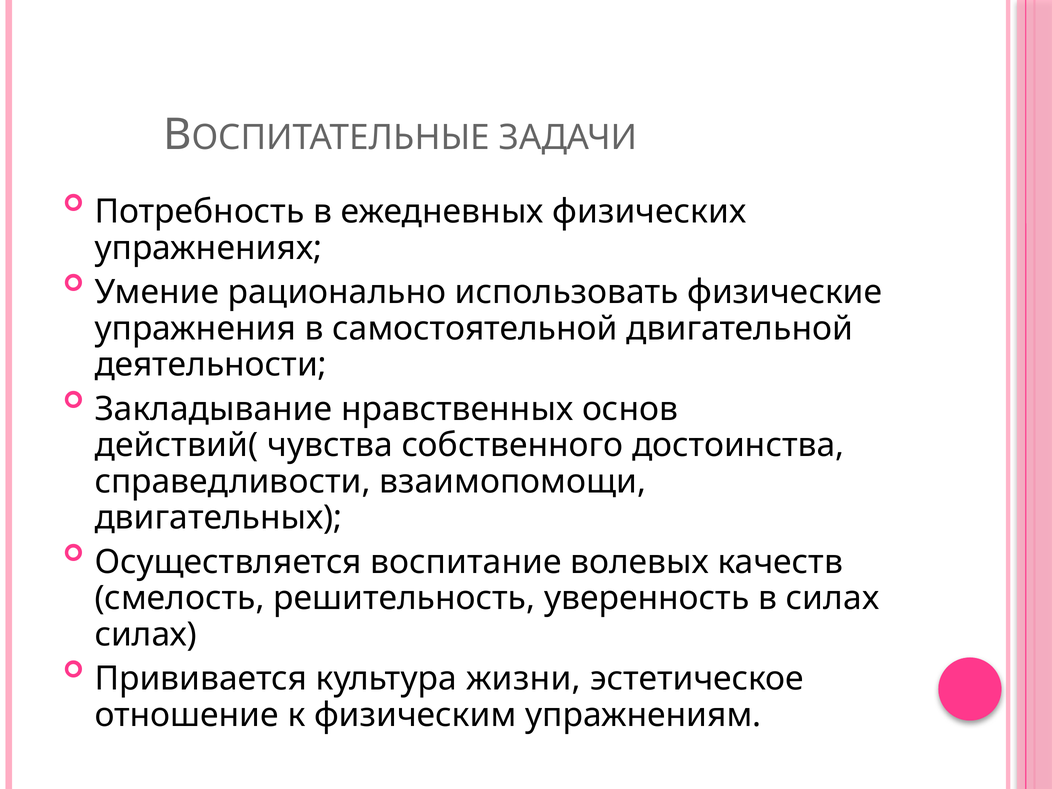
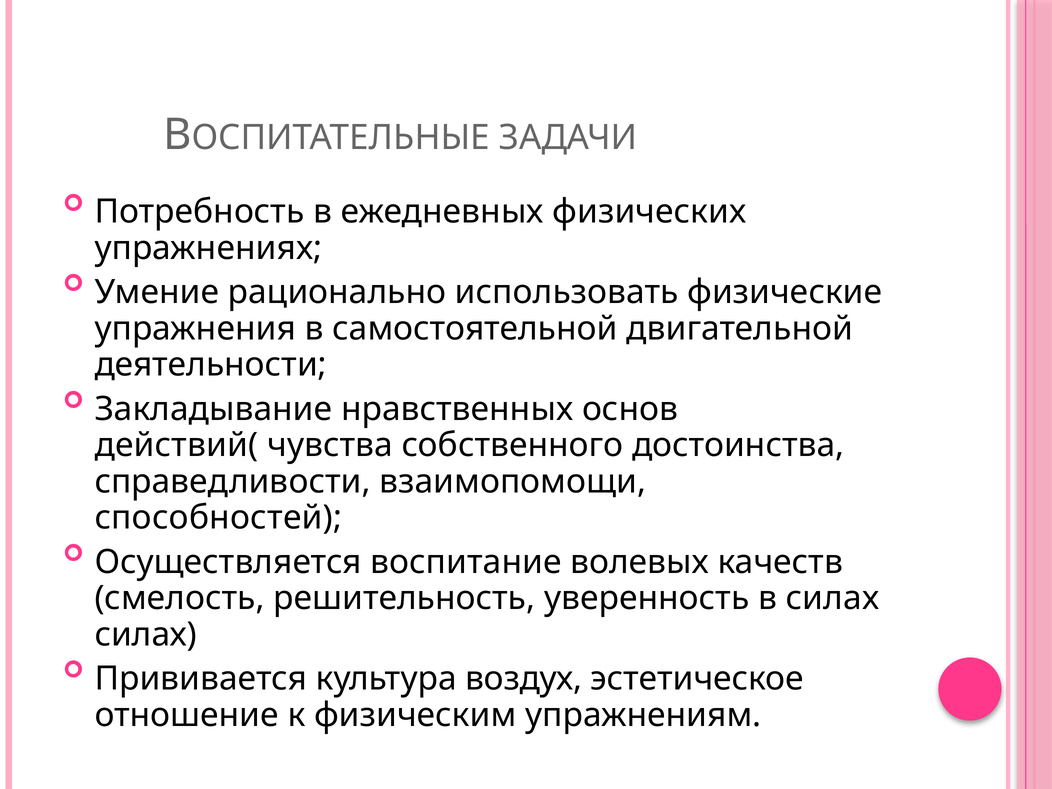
двигательных: двигательных -> способностей (218, 518)
жизни: жизни -> воздух (524, 679)
